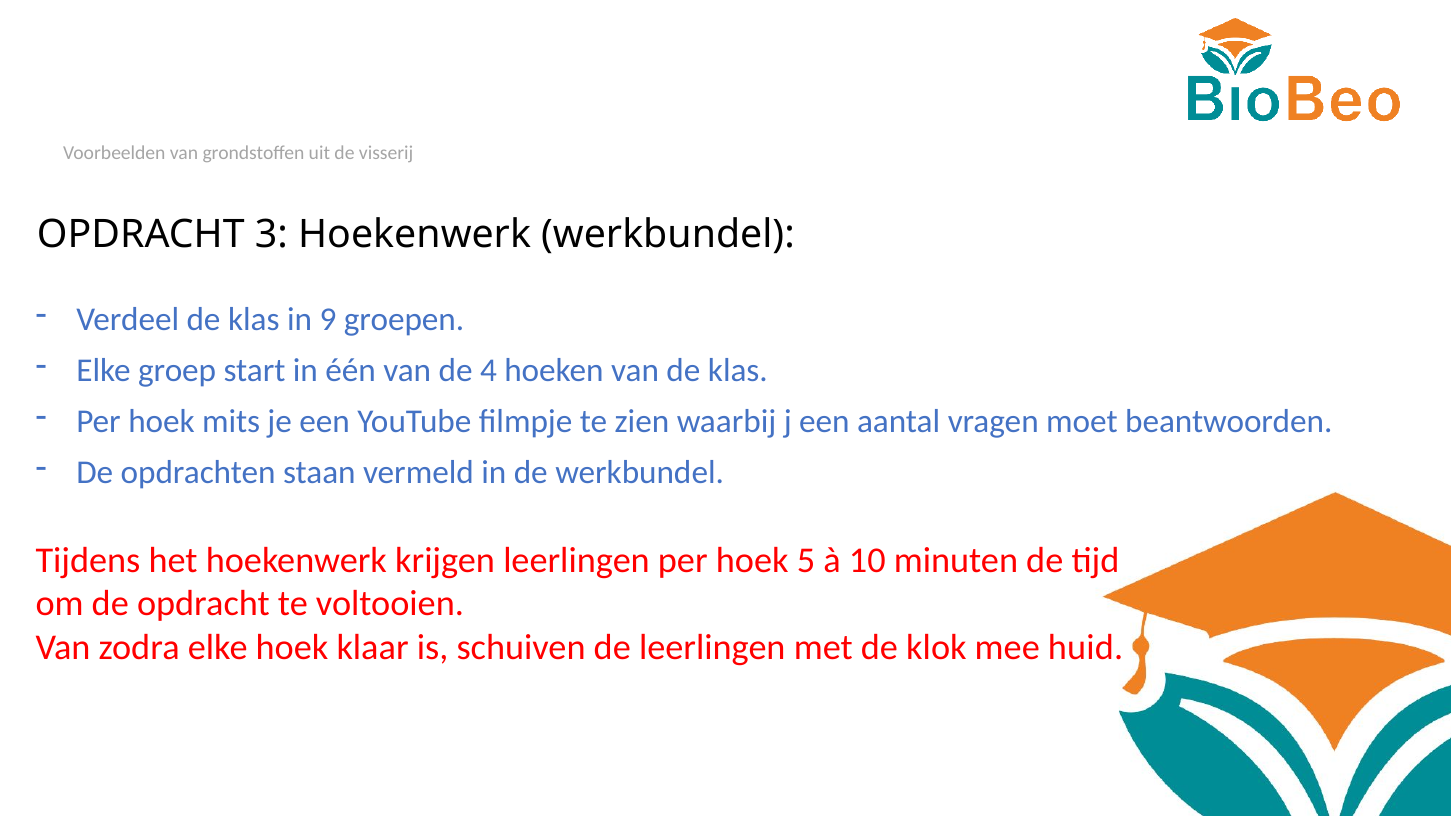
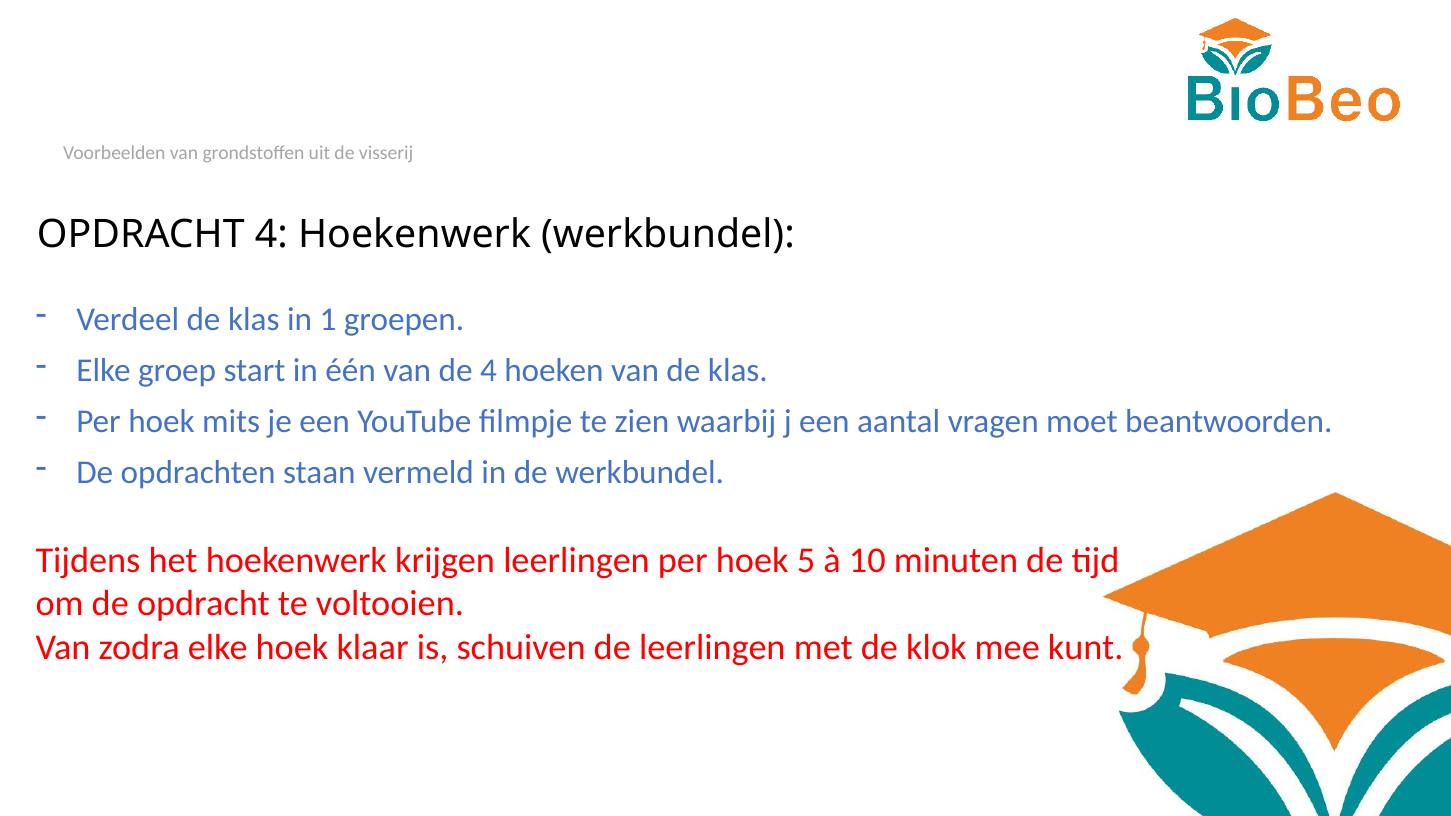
OPDRACHT 3: 3 -> 4 (271, 235)
9: 9 -> 1 (328, 320)
huid: huid -> kunt (1086, 648)
